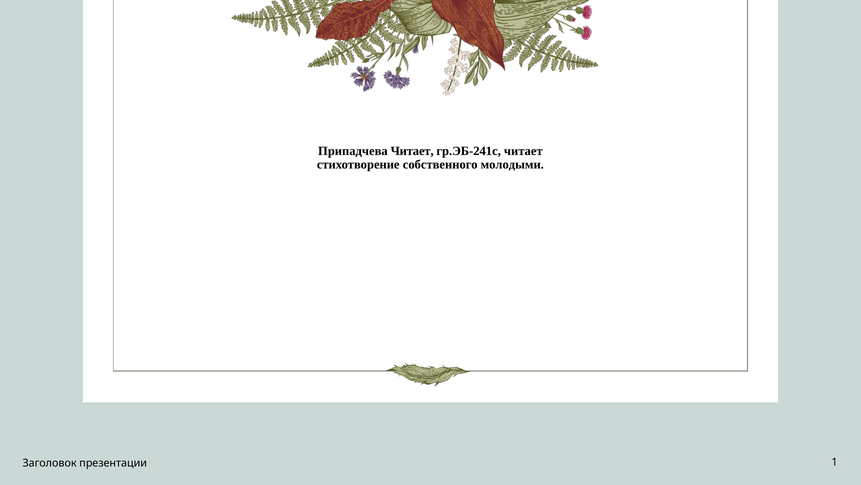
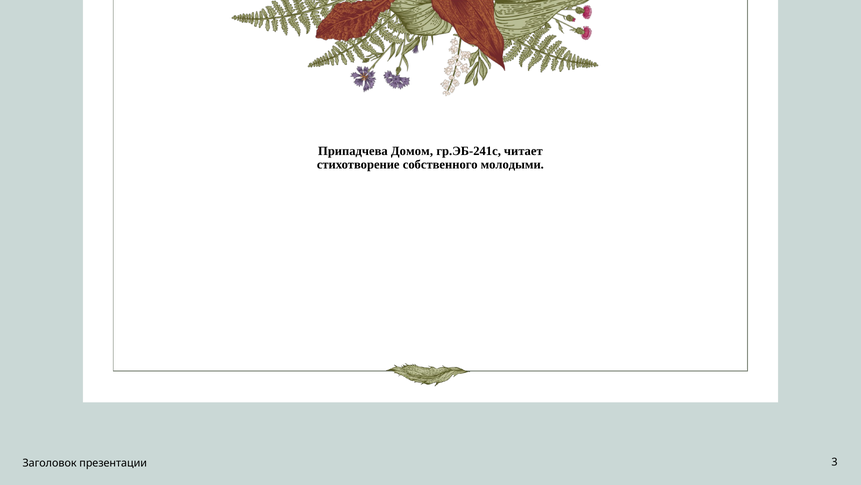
Припадчева Читает: Читает -> Домом (412, 151)
1: 1 -> 3 (834, 462)
